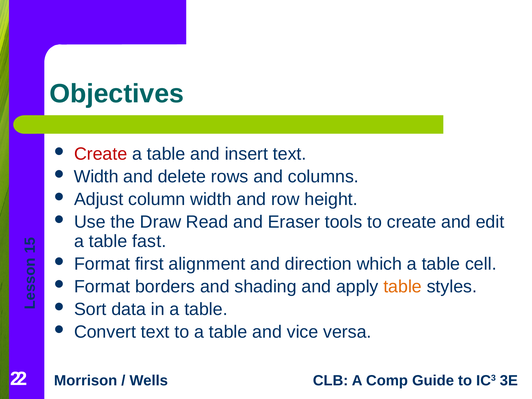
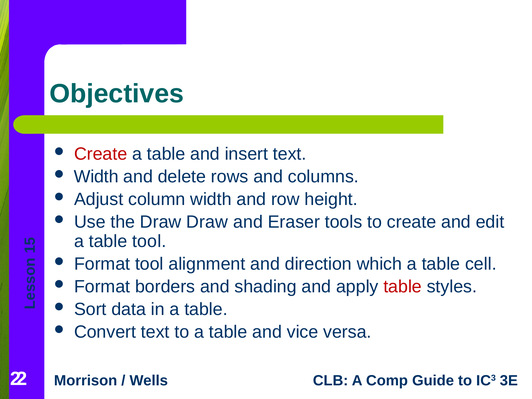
Draw Read: Read -> Draw (207, 222)
table fast: fast -> tool (149, 241)
Format first: first -> tool (149, 264)
table colour: orange -> red (403, 287)
